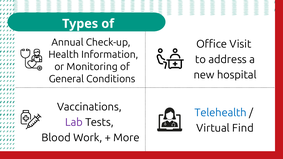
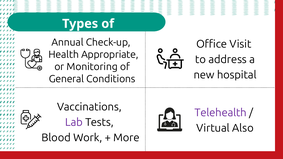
Information: Information -> Appropriate (110, 55)
Telehealth colour: blue -> purple (221, 113)
Find: Find -> Also (243, 128)
